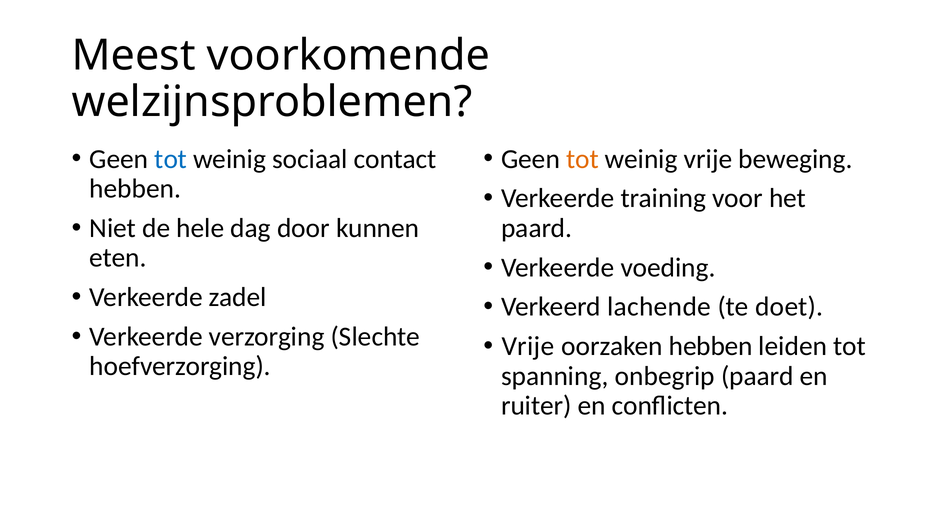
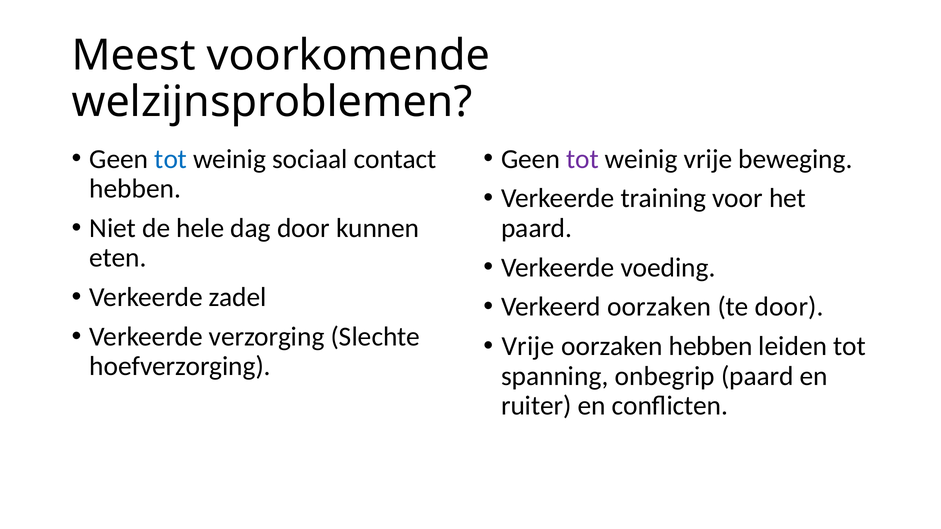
tot colour: orange -> purple (582, 159)
Verkeerd lachende: lachende -> oorzaken (659, 307)
te doet: doet -> door (789, 307)
